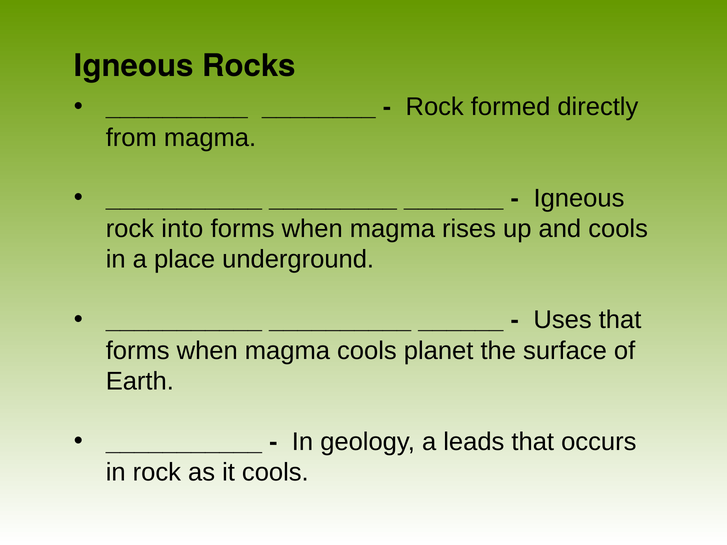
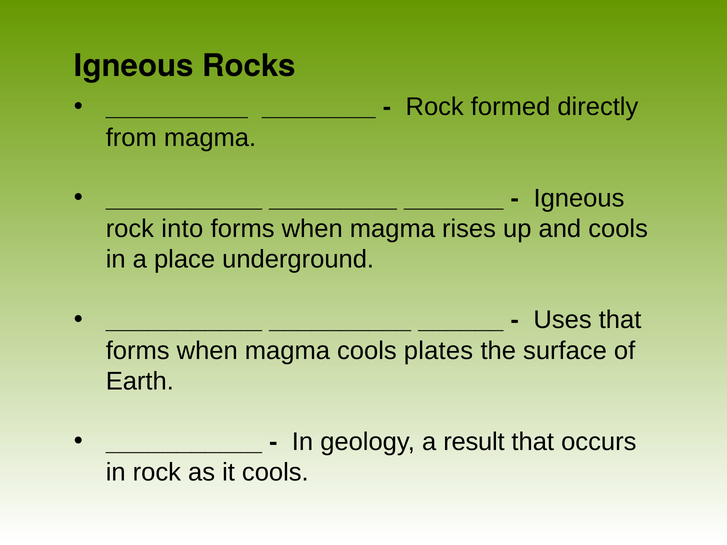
planet: planet -> plates (438, 351)
leads: leads -> result (474, 442)
